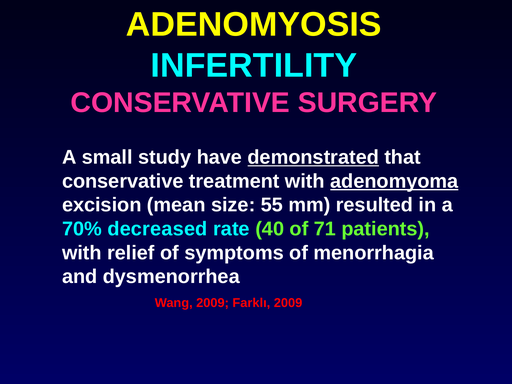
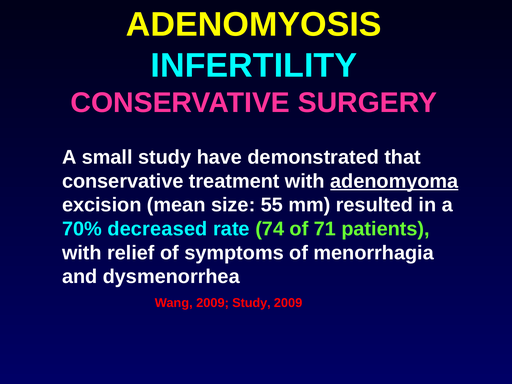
demonstrated underline: present -> none (313, 157)
40: 40 -> 74 (270, 229)
2009 Farklı: Farklı -> Study (251, 303)
